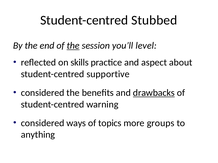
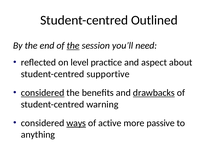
Stubbed: Stubbed -> Outlined (154, 20)
level: level -> need (146, 46)
skills: skills -> level (80, 63)
considered underline: none -> present (43, 93)
ways underline: none -> present (76, 123)
topics: topics -> active (110, 123)
groups: groups -> passive (161, 123)
